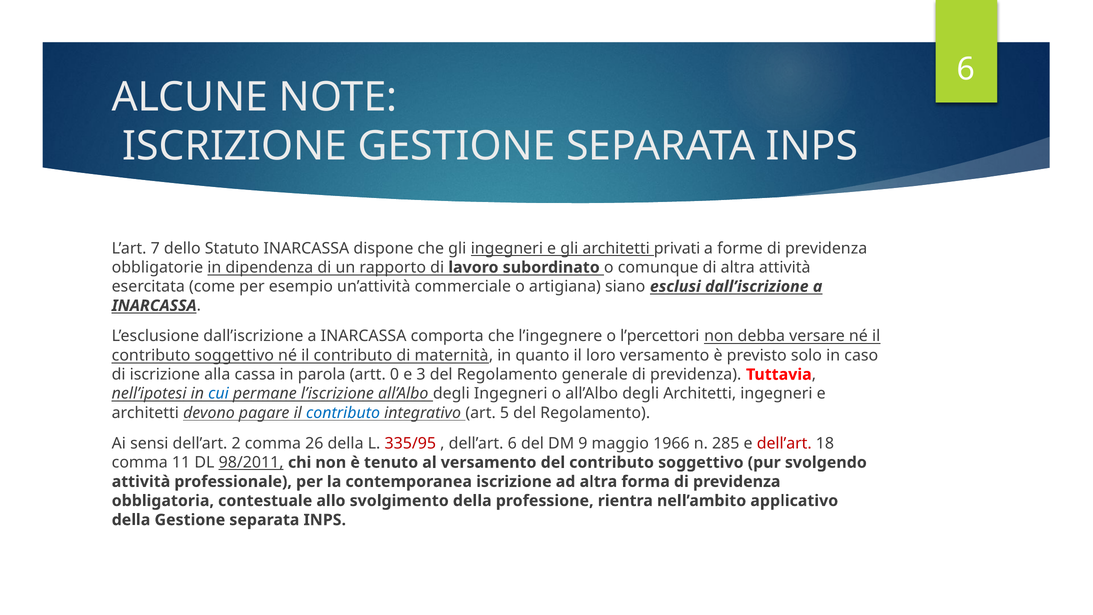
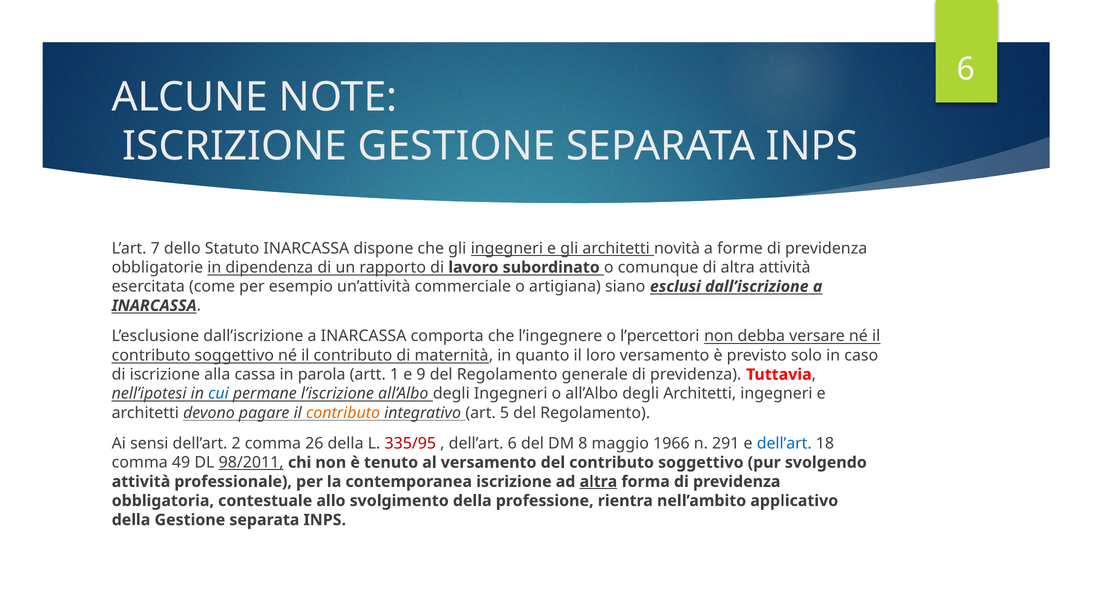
privati: privati -> novità (677, 248)
0: 0 -> 1 (395, 374)
3: 3 -> 9 (421, 374)
contributo colour: blue -> orange (343, 413)
9: 9 -> 8 (583, 443)
285: 285 -> 291 (726, 443)
dell’art colour: red -> blue (784, 443)
11: 11 -> 49 (181, 462)
altra underline: none -> present (598, 481)
